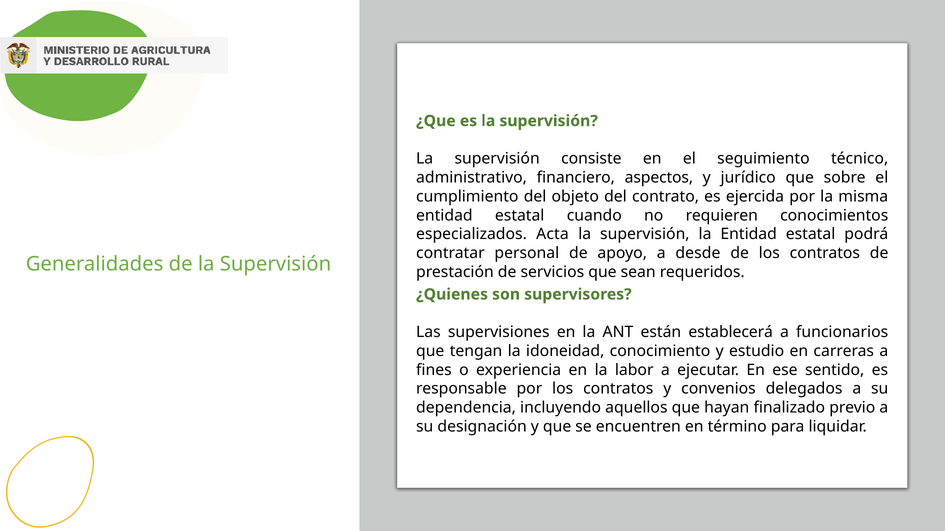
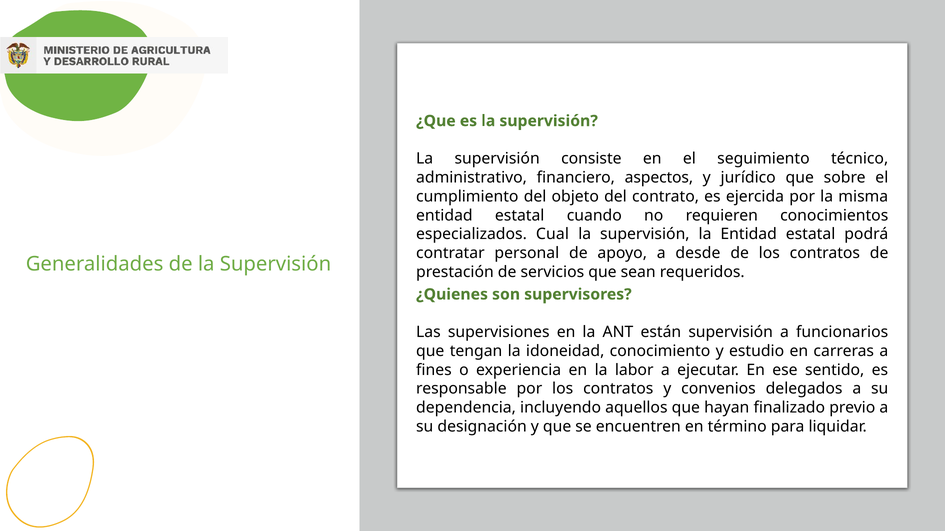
Acta: Acta -> Cual (552, 234)
están establecerá: establecerá -> supervisión (731, 332)
